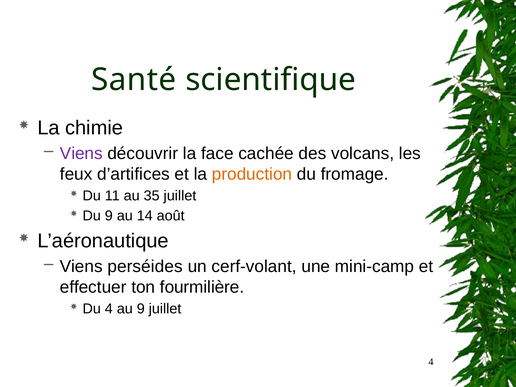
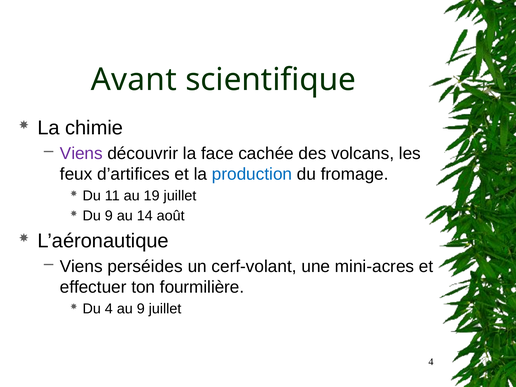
Santé: Santé -> Avant (134, 80)
production colour: orange -> blue (252, 174)
35: 35 -> 19 (152, 196)
mini-camp: mini-camp -> mini-acres (375, 266)
